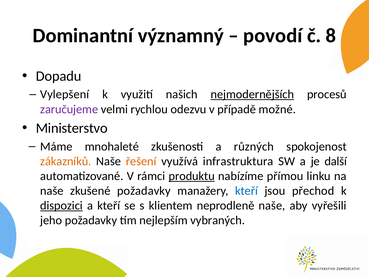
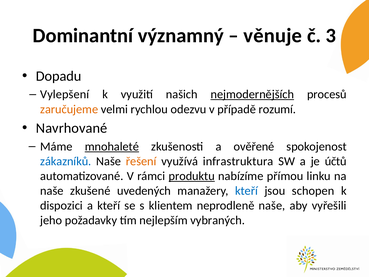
povodí: povodí -> věnuje (273, 36)
8: 8 -> 3 (331, 36)
zaručujeme colour: purple -> orange (69, 109)
možné: možné -> rozumí (277, 109)
Ministerstvo: Ministerstvo -> Navrhované (72, 128)
mnohaleté underline: none -> present (112, 146)
různých: různých -> ověřené (254, 146)
zákazníků colour: orange -> blue (66, 161)
další: další -> účtů (336, 161)
zkušené požadavky: požadavky -> uvedených (144, 191)
přechod: přechod -> schopen (313, 191)
dispozici underline: present -> none (61, 205)
